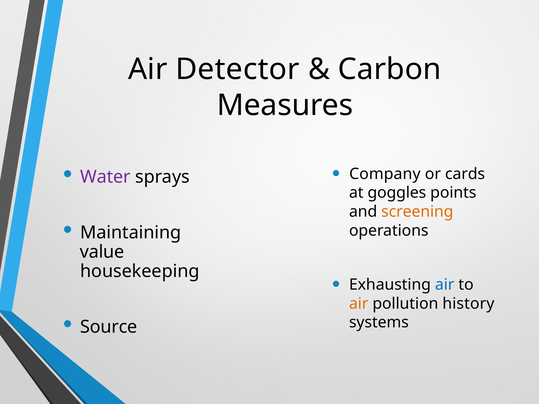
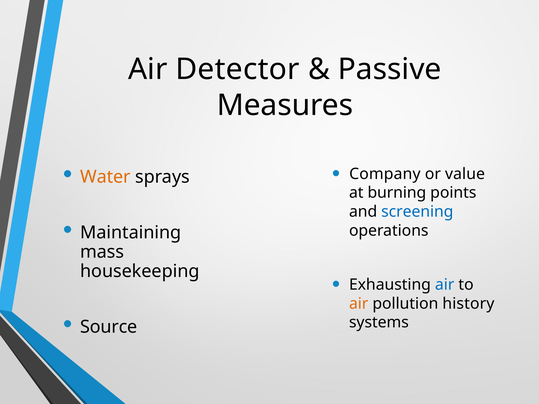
Carbon: Carbon -> Passive (390, 69)
Water colour: purple -> orange (105, 177)
cards: cards -> value (465, 174)
goggles: goggles -> burning (397, 193)
screening colour: orange -> blue (417, 212)
value: value -> mass (102, 252)
